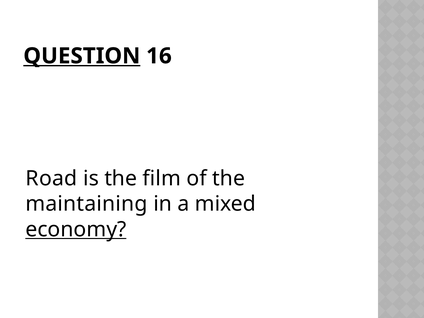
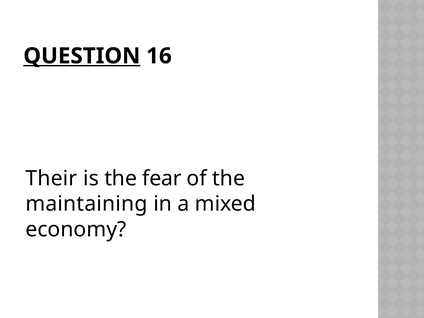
Road: Road -> Their (51, 179)
film: film -> fear (162, 179)
economy underline: present -> none (76, 229)
